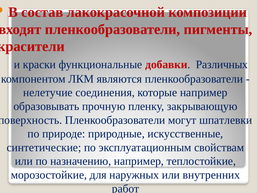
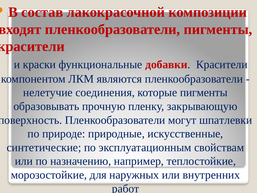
добавки Различных: Различных -> Красители (222, 64)
которые например: например -> пигменты (204, 92)
